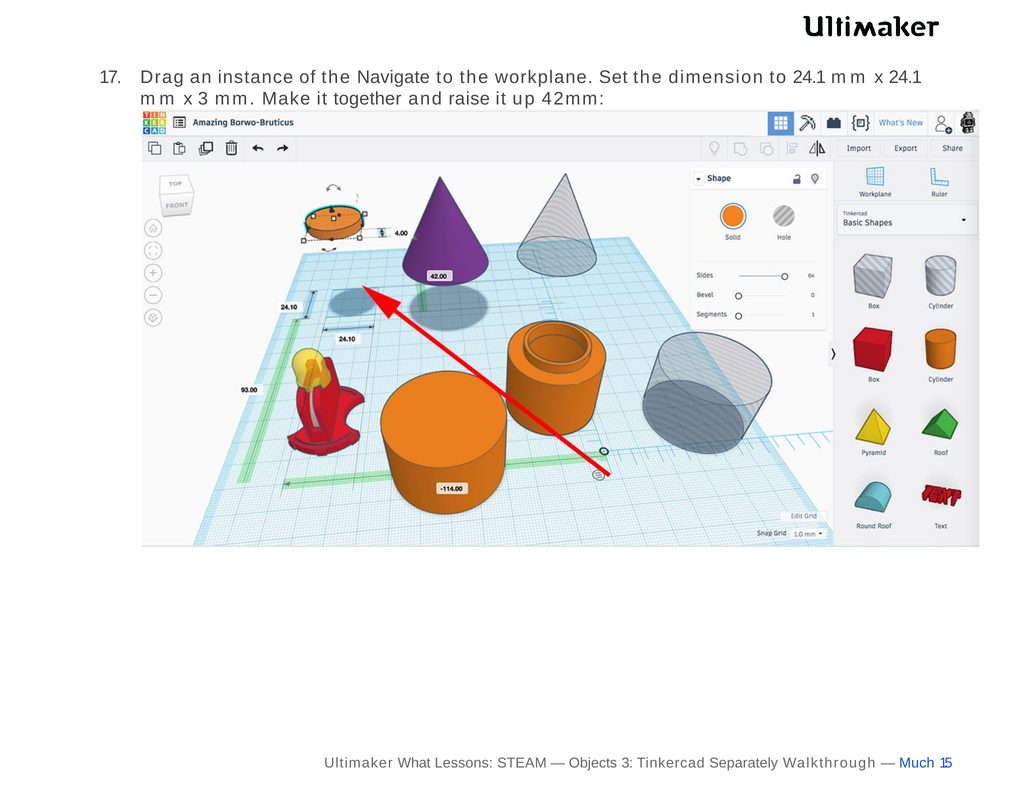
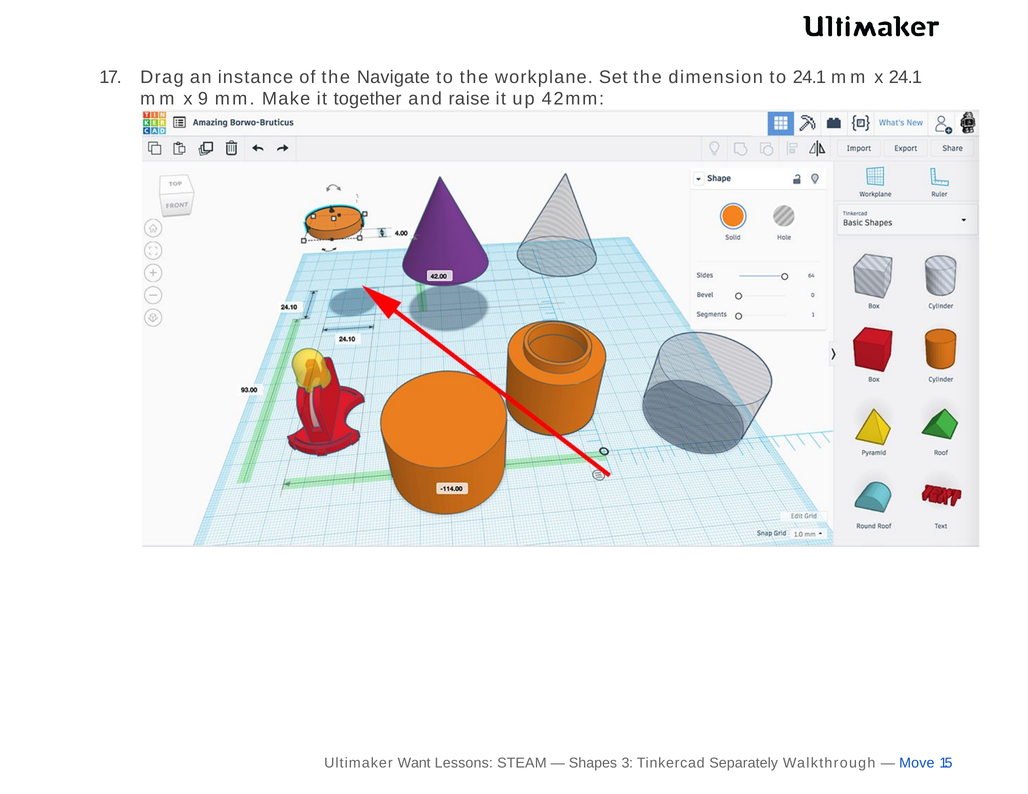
x 3: 3 -> 9 (203, 99)
What: What -> Want (414, 763)
Objects: Objects -> Shapes (593, 763)
Much: Much -> Move (917, 763)
